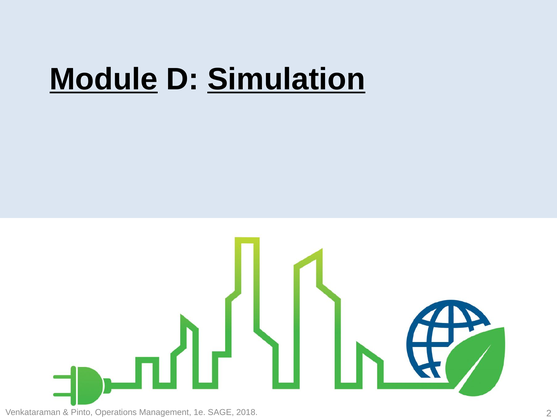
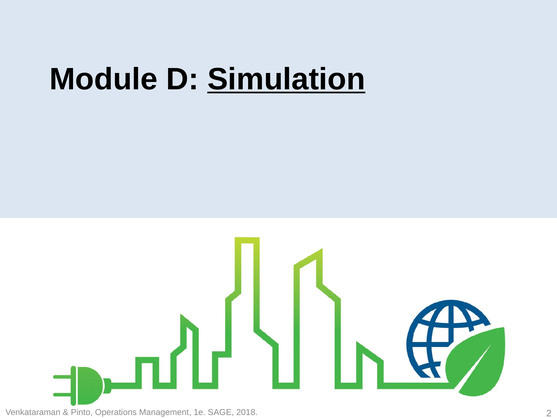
Module underline: present -> none (104, 79)
